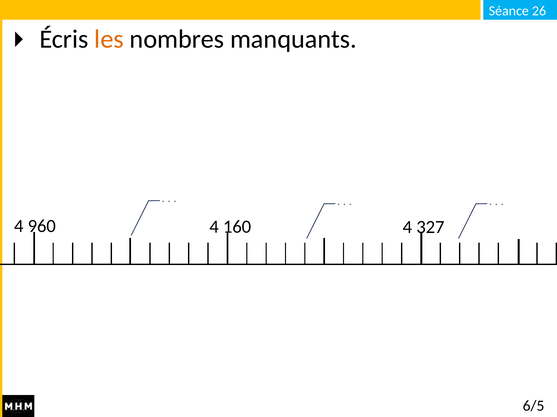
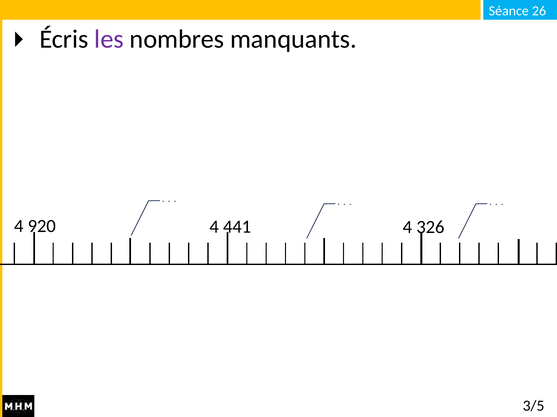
les colour: orange -> purple (109, 39)
960: 960 -> 920 (42, 226)
160: 160 -> 441 (237, 227)
327: 327 -> 326 (431, 227)
6/5: 6/5 -> 3/5 (534, 406)
